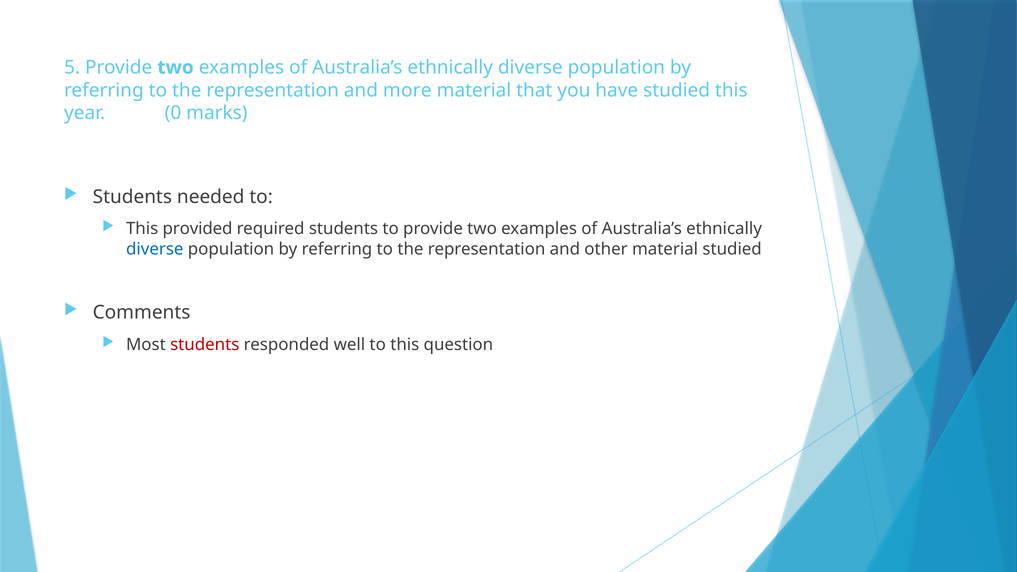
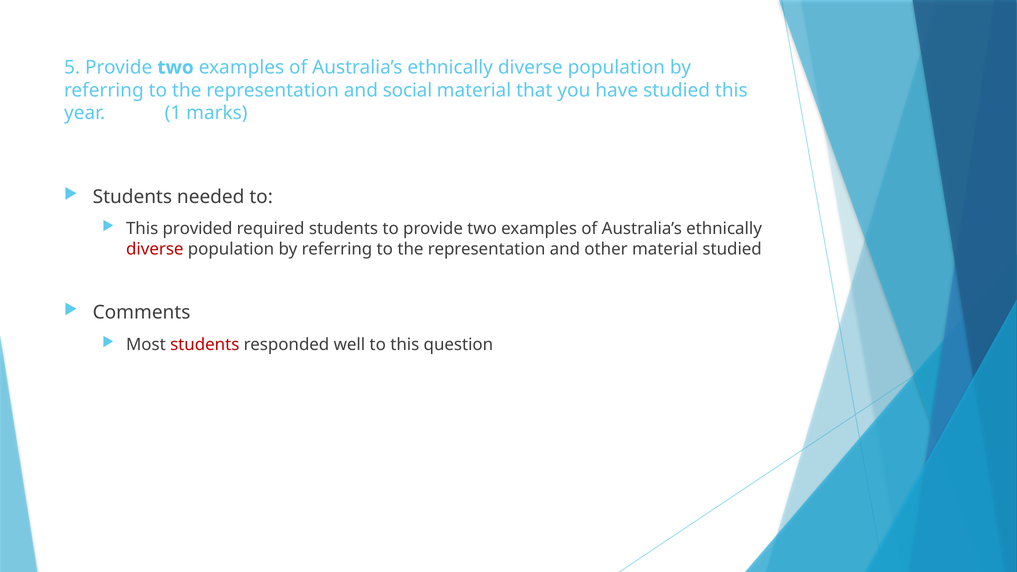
more: more -> social (407, 90)
0: 0 -> 1 (173, 113)
diverse colour: blue -> red (155, 249)
